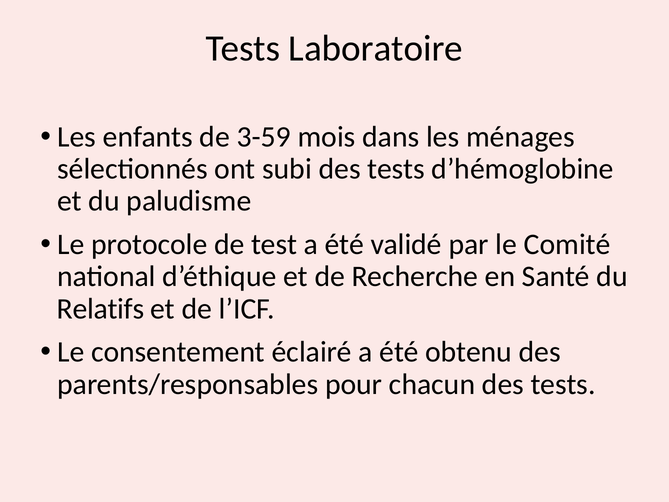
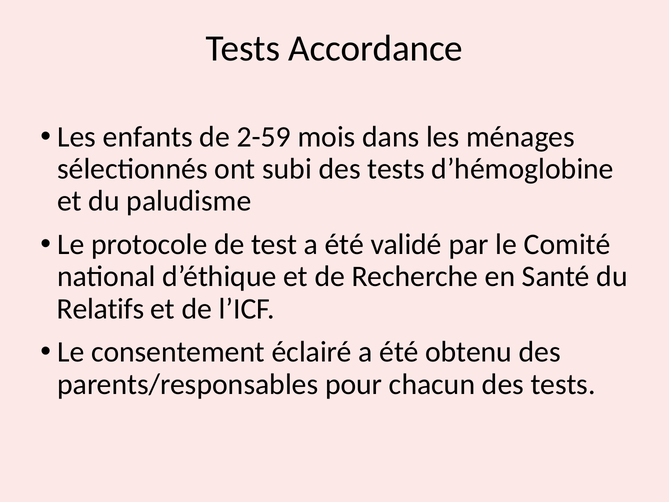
Laboratoire: Laboratoire -> Accordance (376, 48)
3-59: 3-59 -> 2-59 (264, 137)
